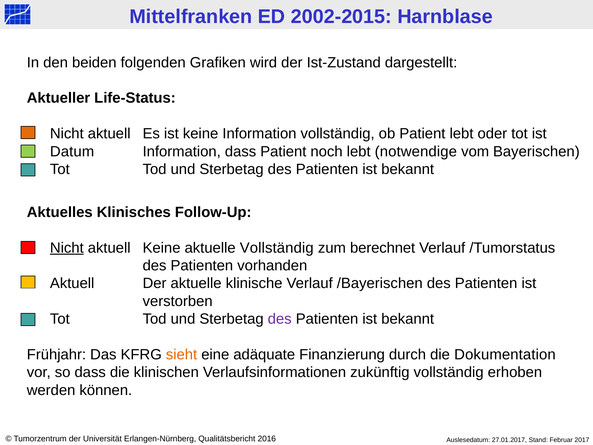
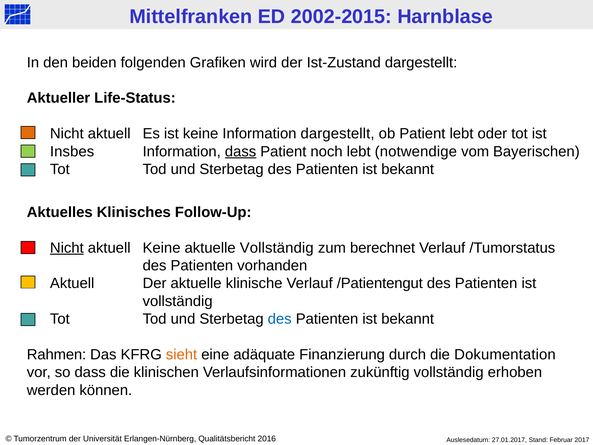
Information vollständig: vollständig -> dargestellt (338, 134)
Datum: Datum -> Insbes (72, 151)
dass underline: none -> present (241, 151)
/Bayerischen: /Bayerischen -> /Patientengut (380, 283)
verstorben: verstorben -> vollständig (178, 301)
des colour: purple -> blue (280, 319)
Frühjahr: Frühjahr -> Rahmen (56, 354)
